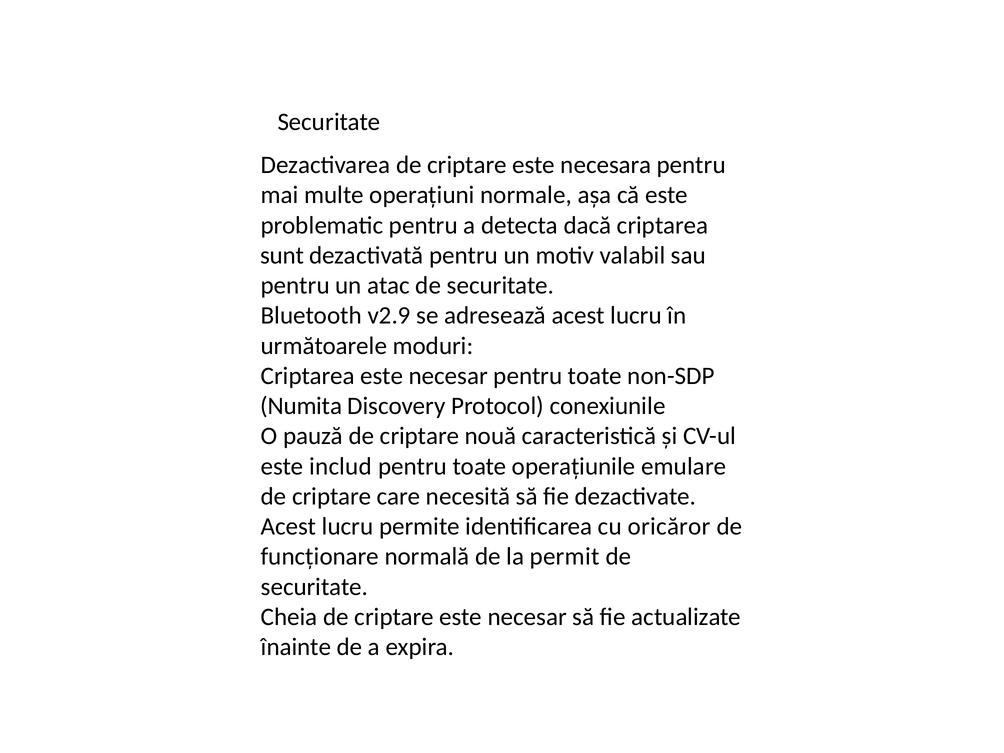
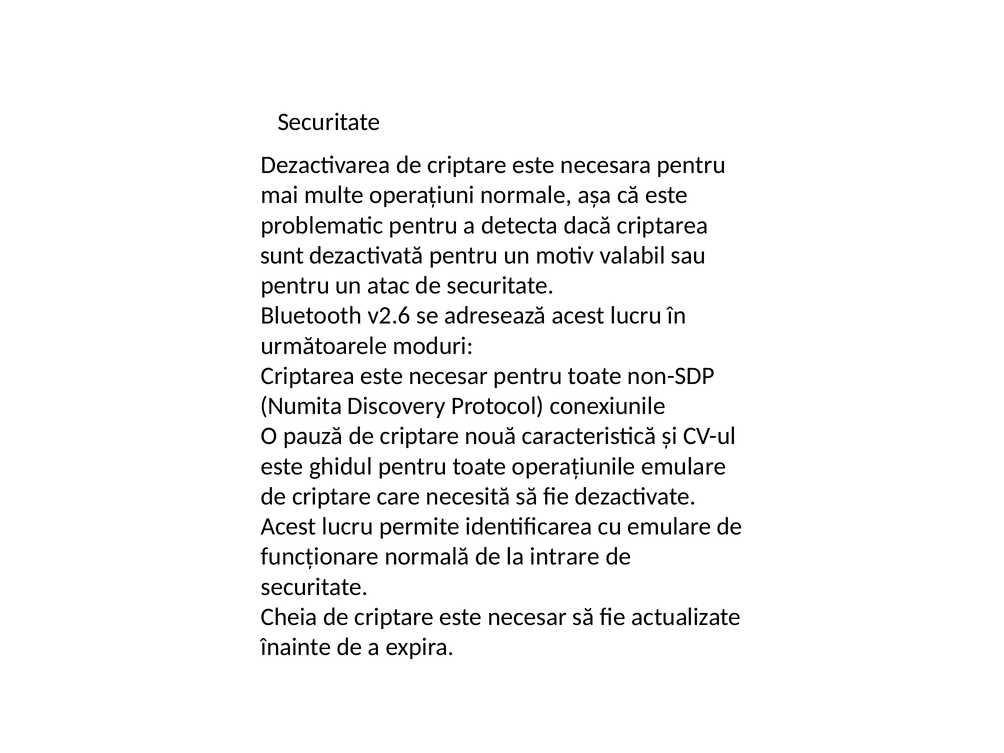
v2.9: v2.9 -> v2.6 (389, 316)
includ: includ -> ghidul (341, 466)
cu oricăror: oricăror -> emulare (669, 526)
permit: permit -> intrare (565, 557)
